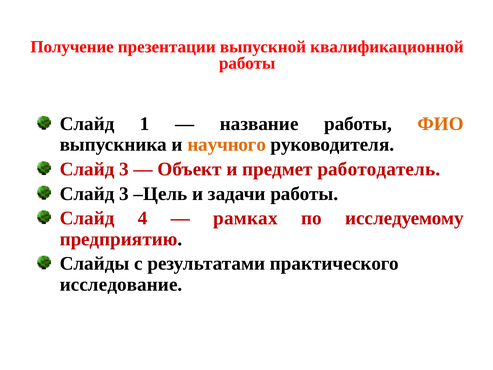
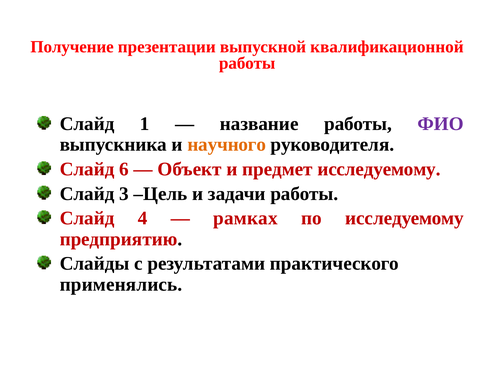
ФИО colour: orange -> purple (441, 124)
3: 3 -> 6 (124, 169)
предмет работодатель: работодатель -> исследуемому (379, 169)
исследование: исследование -> применялись (121, 284)
